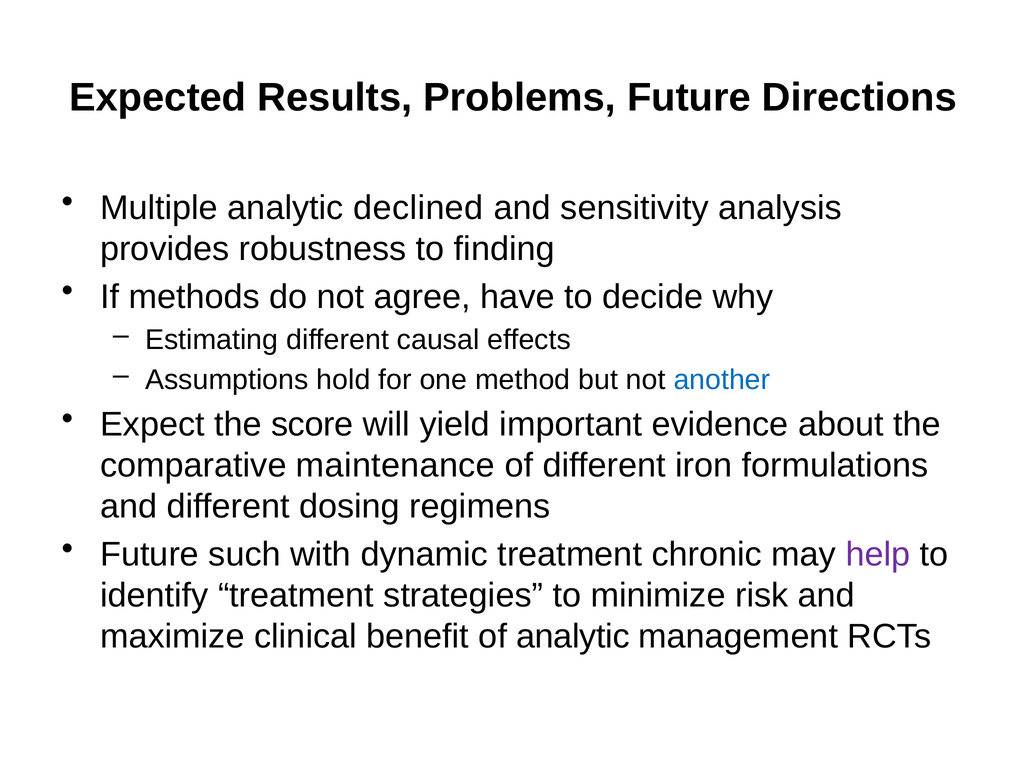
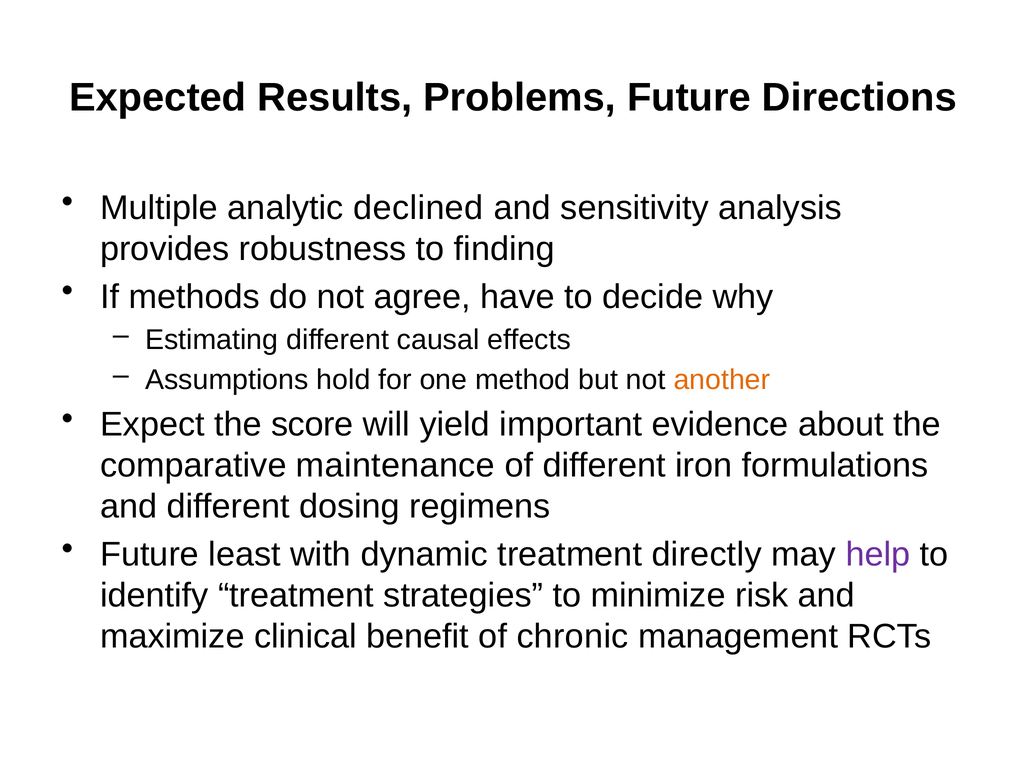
another colour: blue -> orange (722, 380)
such: such -> least (245, 555)
chronic: chronic -> directly (707, 555)
of analytic: analytic -> chronic (573, 637)
